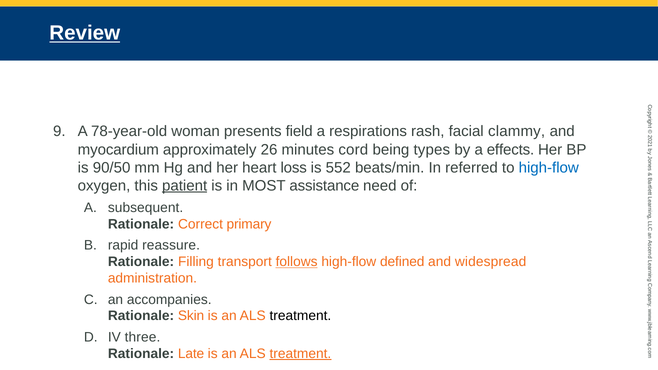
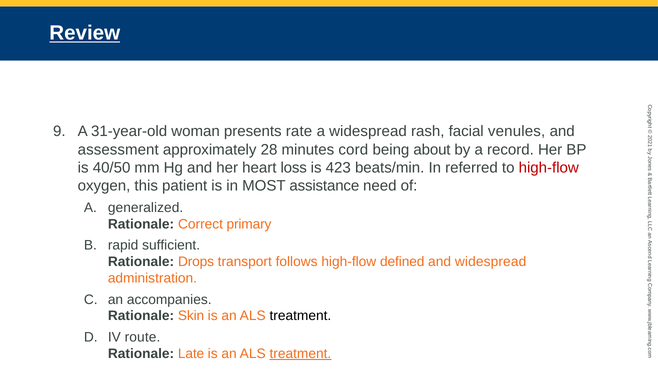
78-year-old: 78-year-old -> 31-year-old (129, 131)
field: field -> rate (299, 131)
a respirations: respirations -> widespread (368, 131)
clammy: clammy -> venules (517, 131)
myocardium: myocardium -> assessment (118, 150)
26: 26 -> 28 (269, 150)
types: types -> about (432, 150)
effects: effects -> record (510, 150)
90/50: 90/50 -> 40/50 (112, 168)
552: 552 -> 423 (338, 168)
high-flow colour: blue -> red (549, 168)
patient underline: present -> none (185, 186)
subsequent: subsequent -> generalized (146, 208)
reassure: reassure -> sufficient (171, 245)
Filling: Filling -> Drops (196, 262)
follows underline: present -> none (297, 262)
three: three -> route (143, 337)
